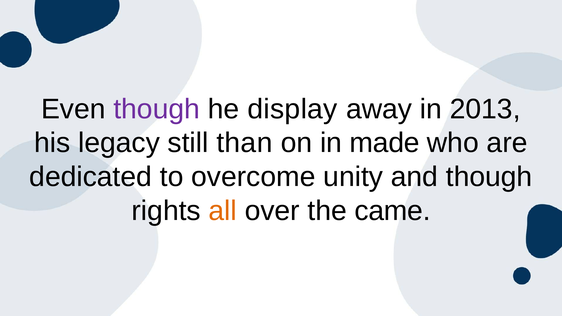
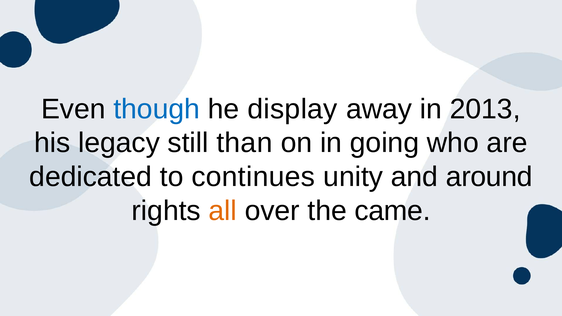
though colour: purple -> blue (157, 109)
made: made -> going (385, 143)
overcome: overcome -> continues (253, 177)
and though: though -> around (489, 177)
